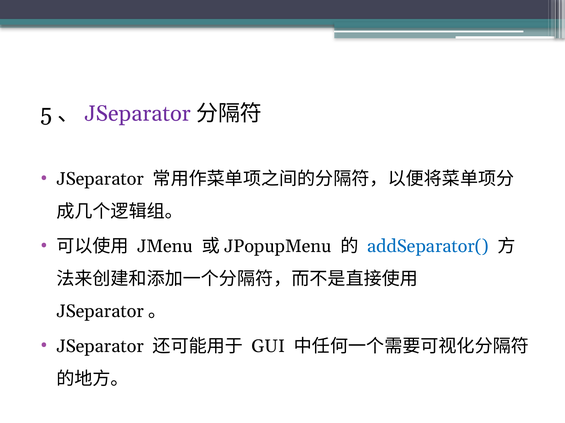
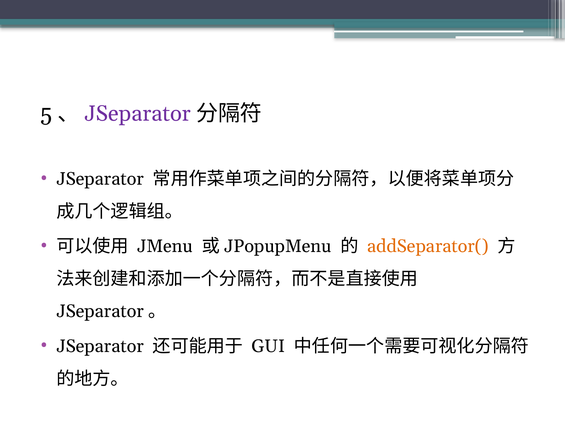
addSeparator( colour: blue -> orange (428, 247)
